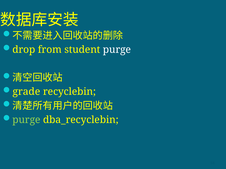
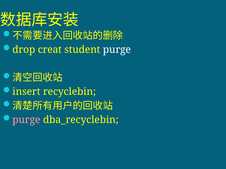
from: from -> creat (50, 50)
grade: grade -> insert (26, 92)
purge colour: light green -> pink (26, 120)
